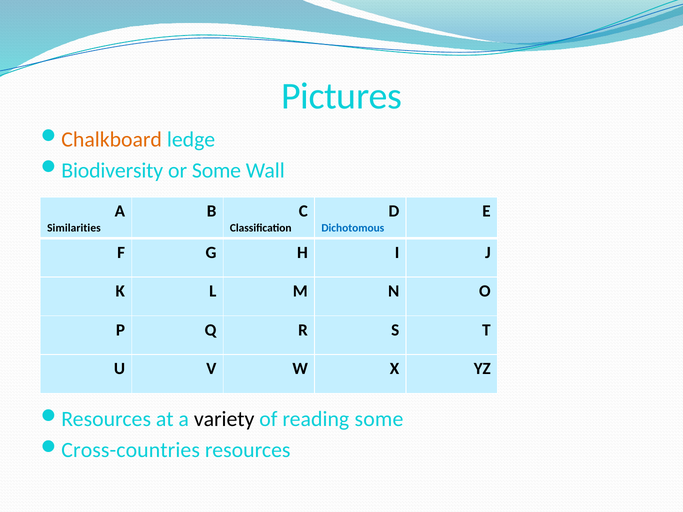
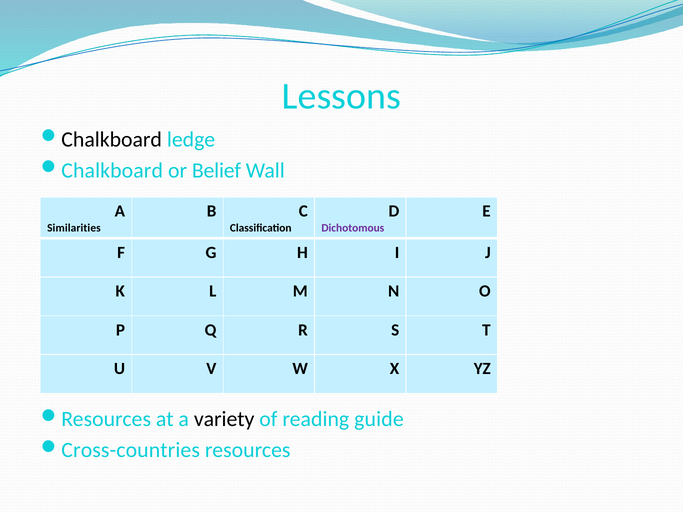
Pictures: Pictures -> Lessons (341, 96)
Chalkboard colour: orange -> black (112, 140)
Biodiversity: Biodiversity -> Chalkboard (112, 171)
or Some: Some -> Belief (217, 171)
Dichotomous colour: blue -> purple (353, 228)
reading some: some -> guide (379, 419)
